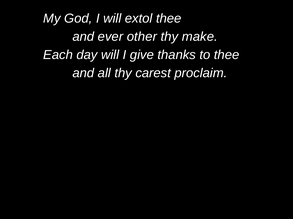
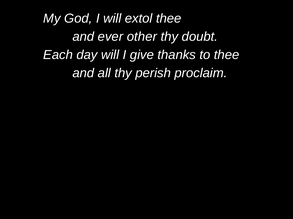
make: make -> doubt (200, 37)
carest: carest -> perish (153, 73)
